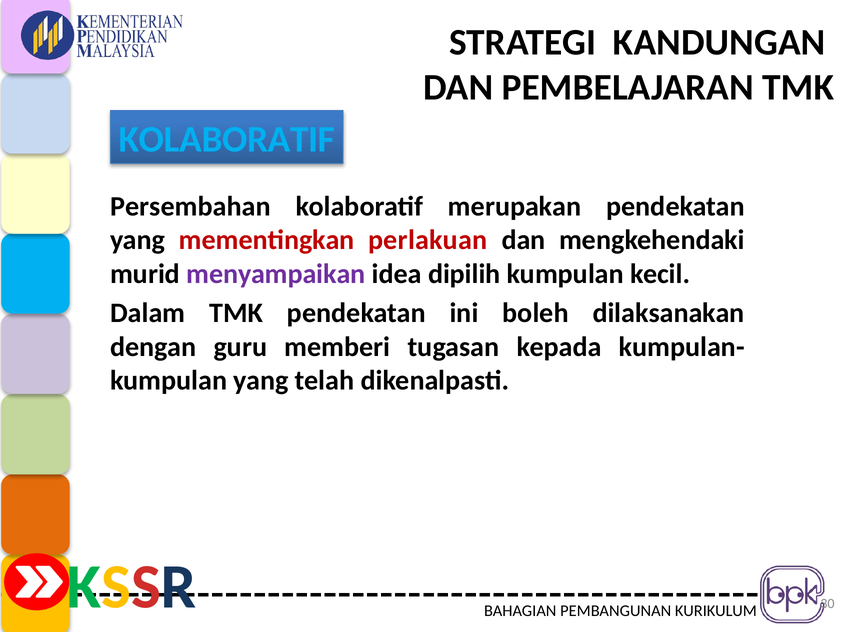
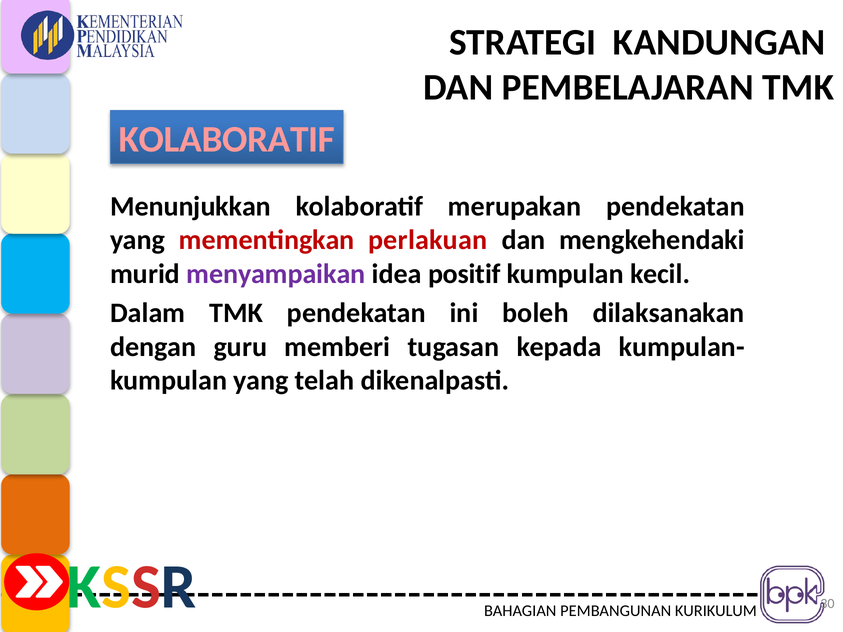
KOLABORATIF colour: light blue -> pink (227, 140)
Persembahan: Persembahan -> Menunjukkan (191, 206)
dipilih: dipilih -> positif (464, 274)
